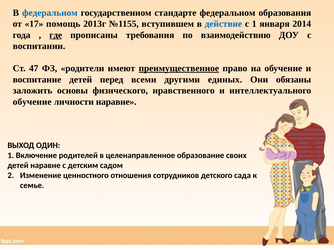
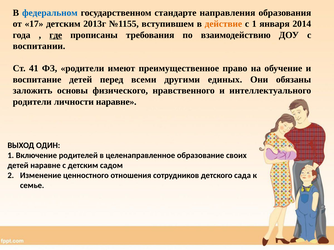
стандарте федеральном: федеральном -> направления (227, 13)
17 помощь: помощь -> детским (63, 24)
действие colour: blue -> orange (223, 24)
47: 47 -> 41 (34, 69)
преимущественное underline: present -> none (179, 69)
обучение: обучение -> родители (32, 102)
